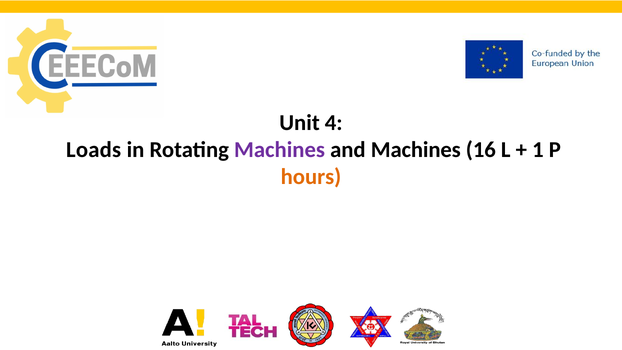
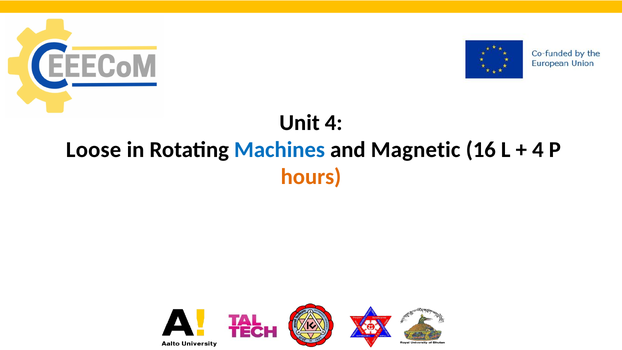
Loads: Loads -> Loose (94, 150)
Machines colour: purple -> blue (280, 150)
and Machines: Machines -> Magnetic (416, 150)
1: 1 -> 4 (538, 150)
